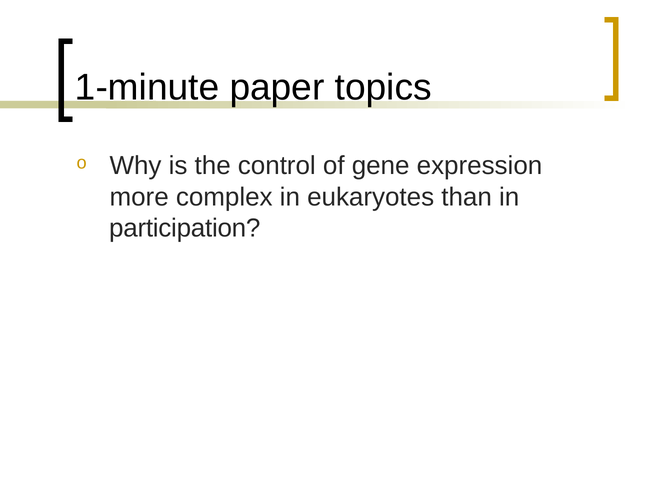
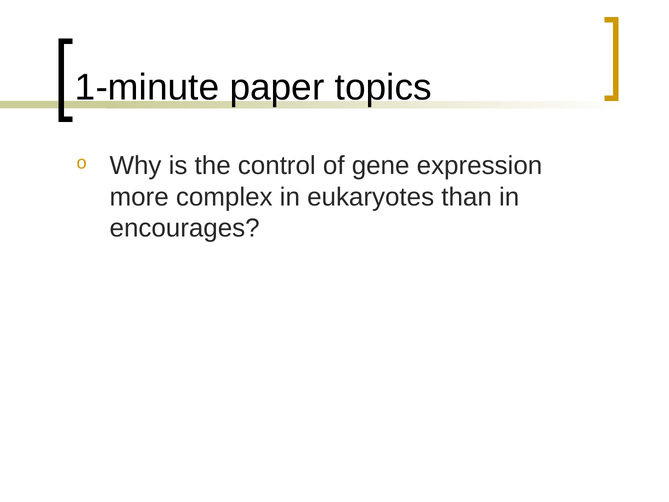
participation: participation -> encourages (185, 228)
